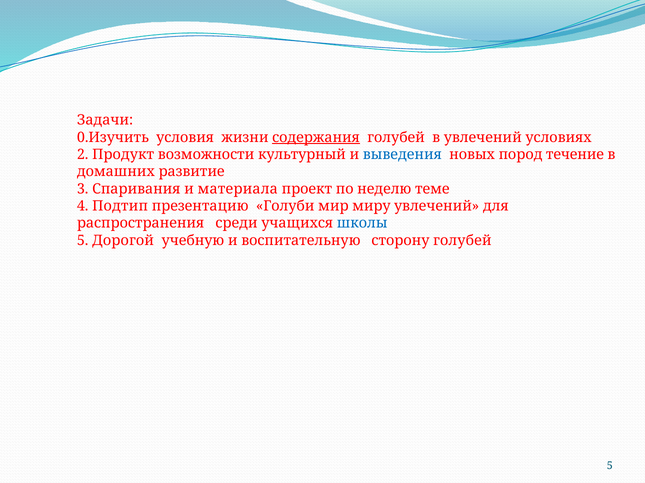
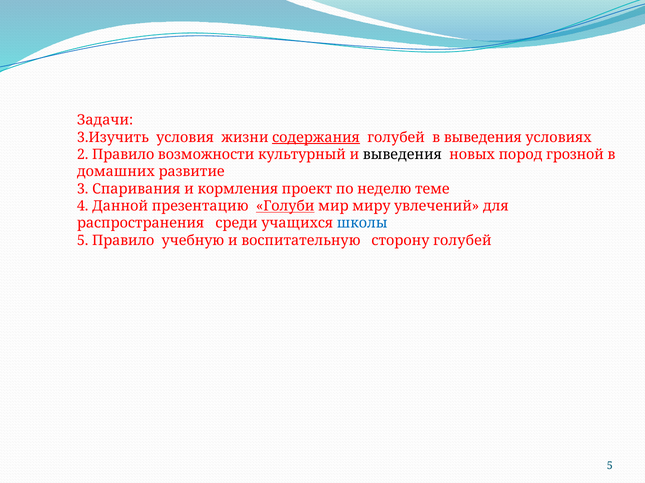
0.Изучить: 0.Изучить -> 3.Изучить (113, 138)
в увлечений: увлечений -> выведения (483, 138)
2 Продукт: Продукт -> Правило (123, 155)
выведения colour: blue -> black (402, 155)
течение: течение -> грозной (575, 155)
материала: материала -> кормления (238, 189)
Подтип: Подтип -> Данной (120, 206)
Голуби underline: none -> present (285, 206)
5 Дорогой: Дорогой -> Правило (123, 241)
